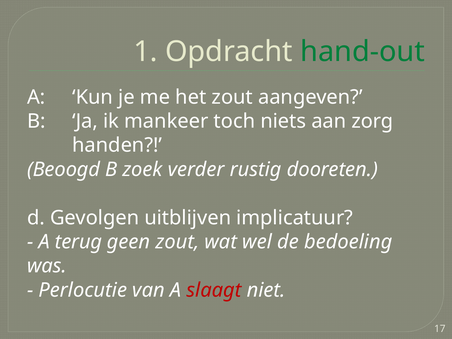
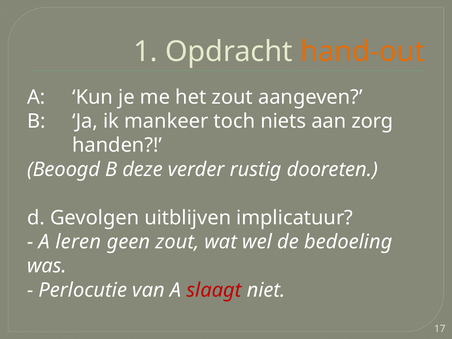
hand-out colour: green -> orange (362, 51)
zoek: zoek -> deze (143, 169)
terug: terug -> leren (78, 242)
